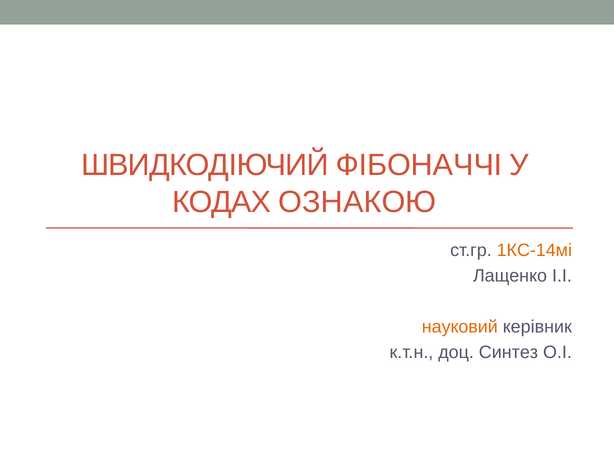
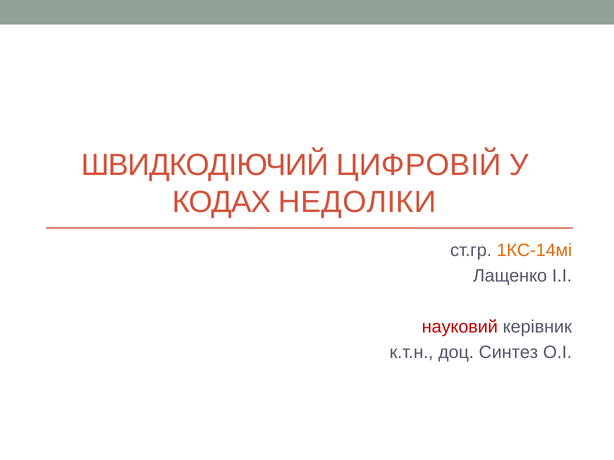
ФІБОНАЧЧІ: ФІБОНАЧЧІ -> ЦИФРОВІЙ (419, 165)
ОЗНАКОЮ: ОЗНАКОЮ -> НЕДОЛІКИ (357, 202)
науковий colour: orange -> red (460, 327)
